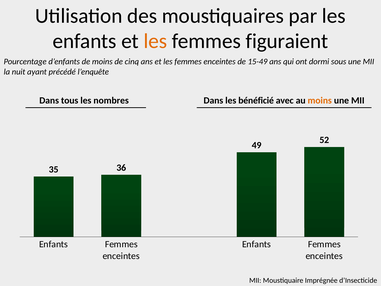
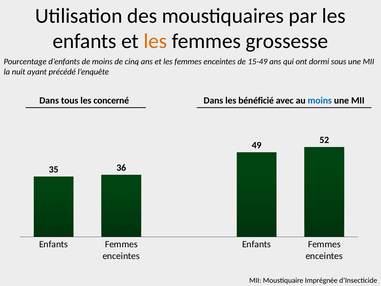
figuraient: figuraient -> grossesse (287, 41)
nombres: nombres -> concerné (111, 100)
moins colour: orange -> blue (320, 100)
